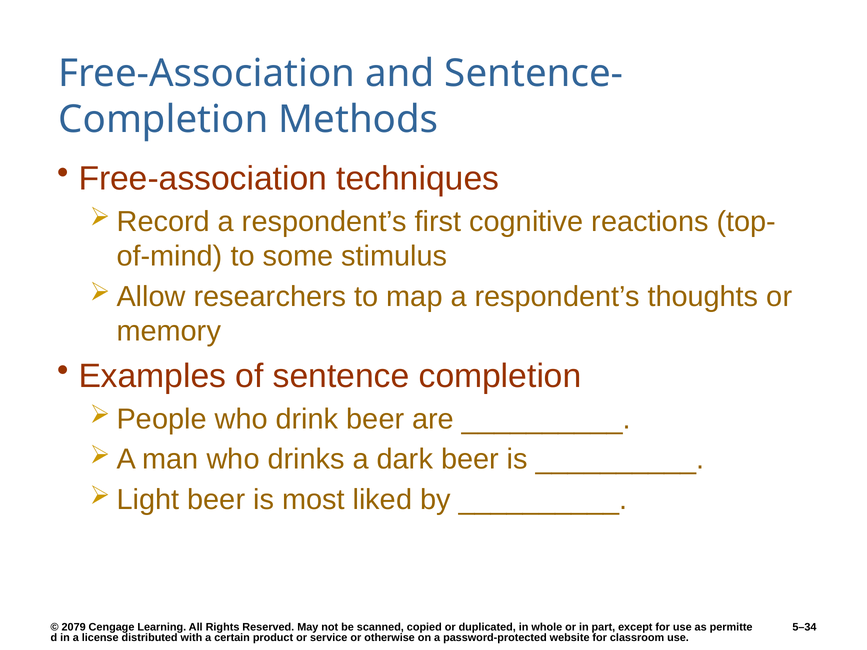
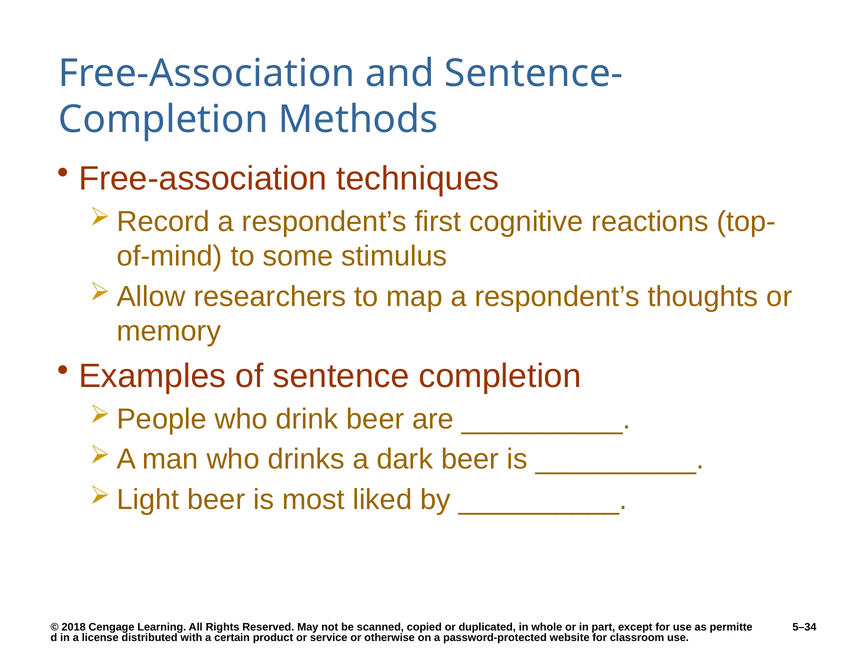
2079: 2079 -> 2018 (74, 627)
